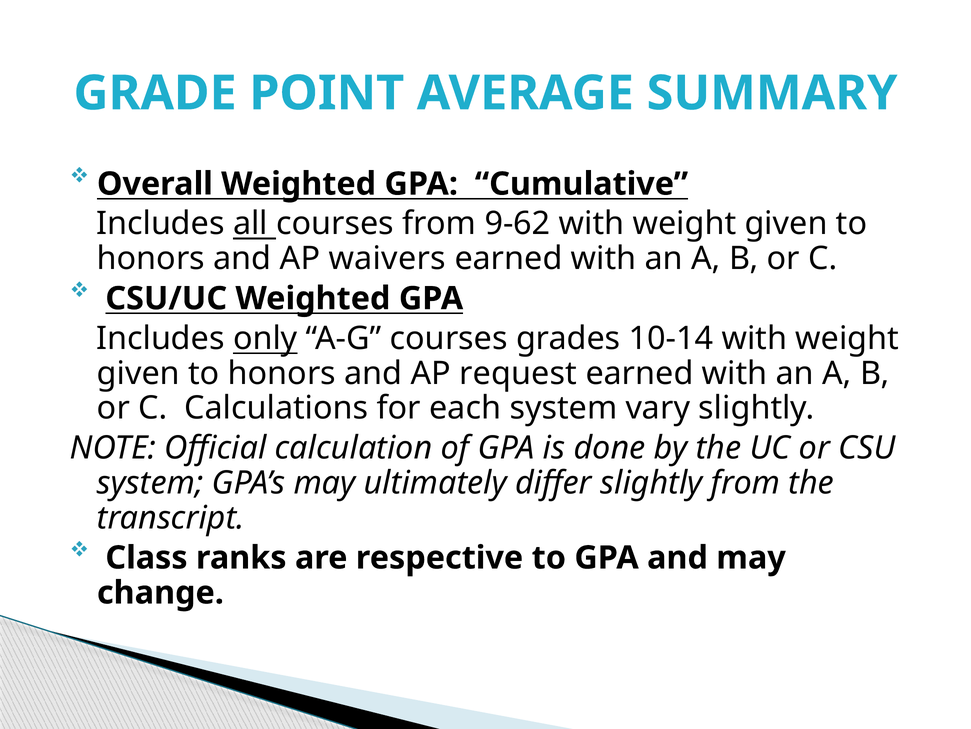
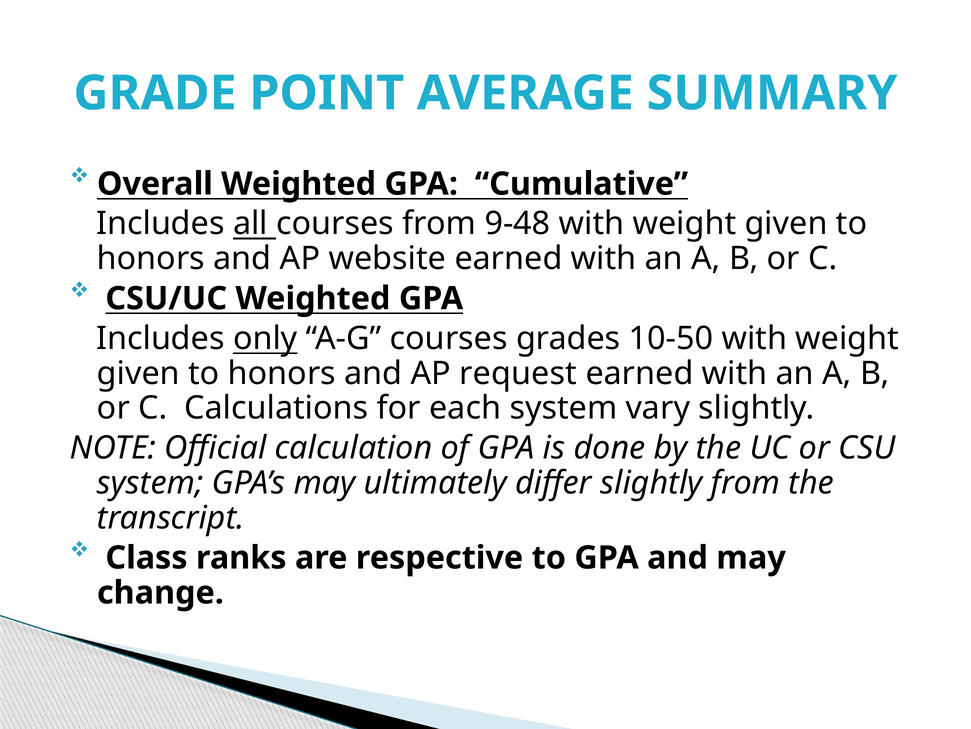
9-62: 9-62 -> 9-48 (517, 224)
waivers: waivers -> website (387, 258)
10-14: 10-14 -> 10-50 (671, 338)
